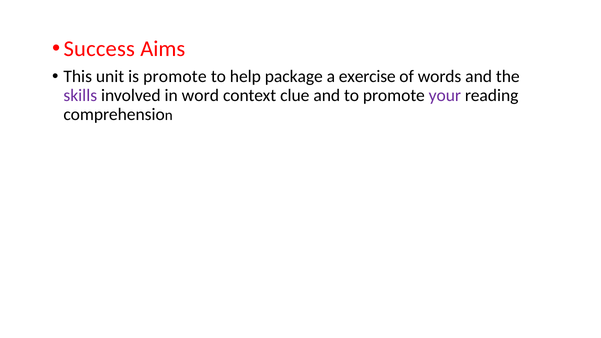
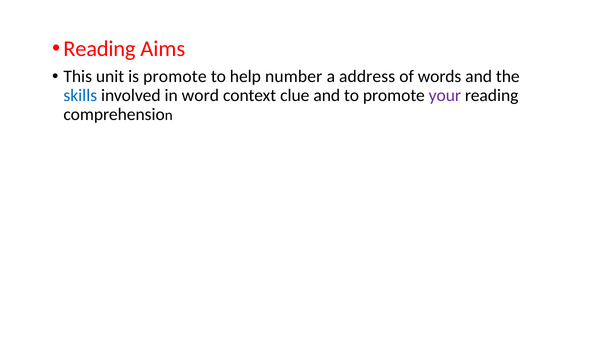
Success: Success -> Reading (99, 49)
package: package -> number (294, 77)
exercise: exercise -> address (367, 77)
skills colour: purple -> blue (80, 95)
